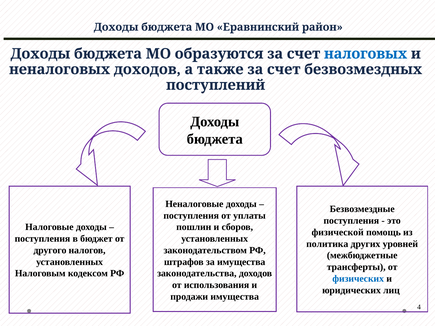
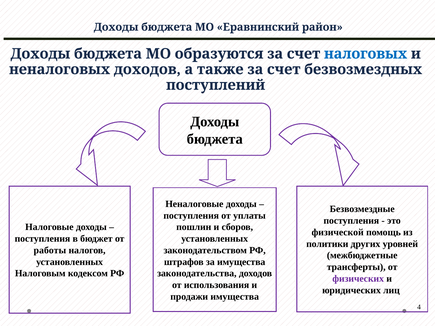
политика: политика -> политики (327, 244)
другого: другого -> работы (50, 250)
физических colour: blue -> purple (358, 279)
